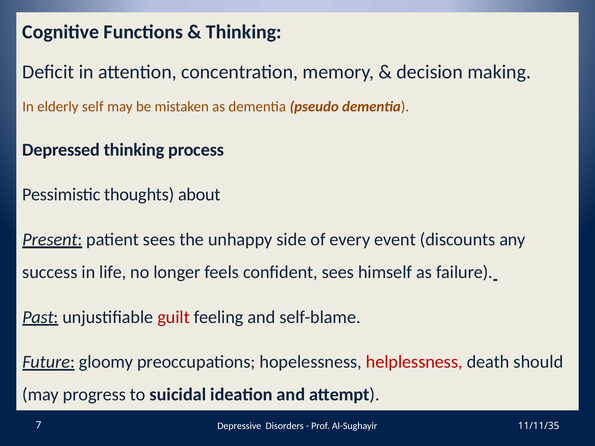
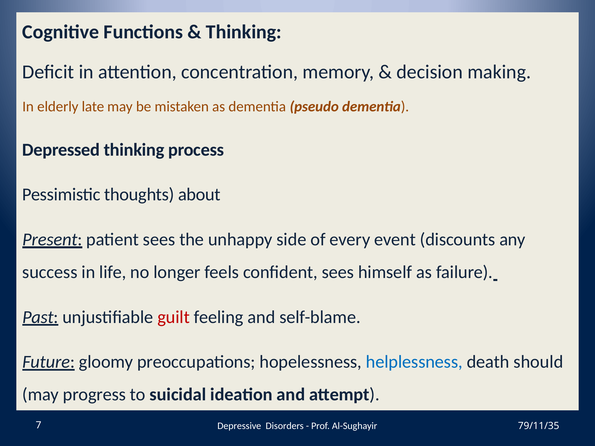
self: self -> late (93, 107)
helplessness colour: red -> blue (414, 362)
11/11/35: 11/11/35 -> 79/11/35 (539, 426)
